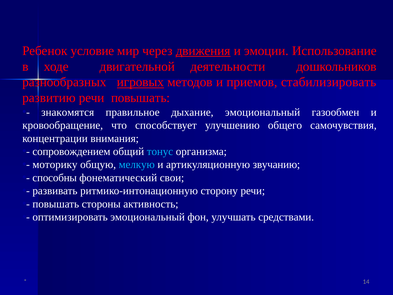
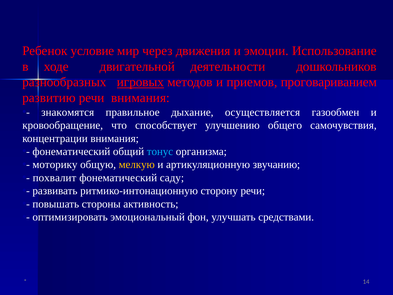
движения underline: present -> none (203, 51)
стабилизировать: стабилизировать -> проговариванием (329, 82)
речи повышать: повышать -> внимания (140, 98)
дыхание эмоциональный: эмоциональный -> осуществляется (263, 112)
сопровождением: сопровождением -> фонематический (71, 151)
мелкую colour: light blue -> yellow (137, 164)
способны: способны -> похвалит (55, 178)
свои: свои -> саду (172, 178)
